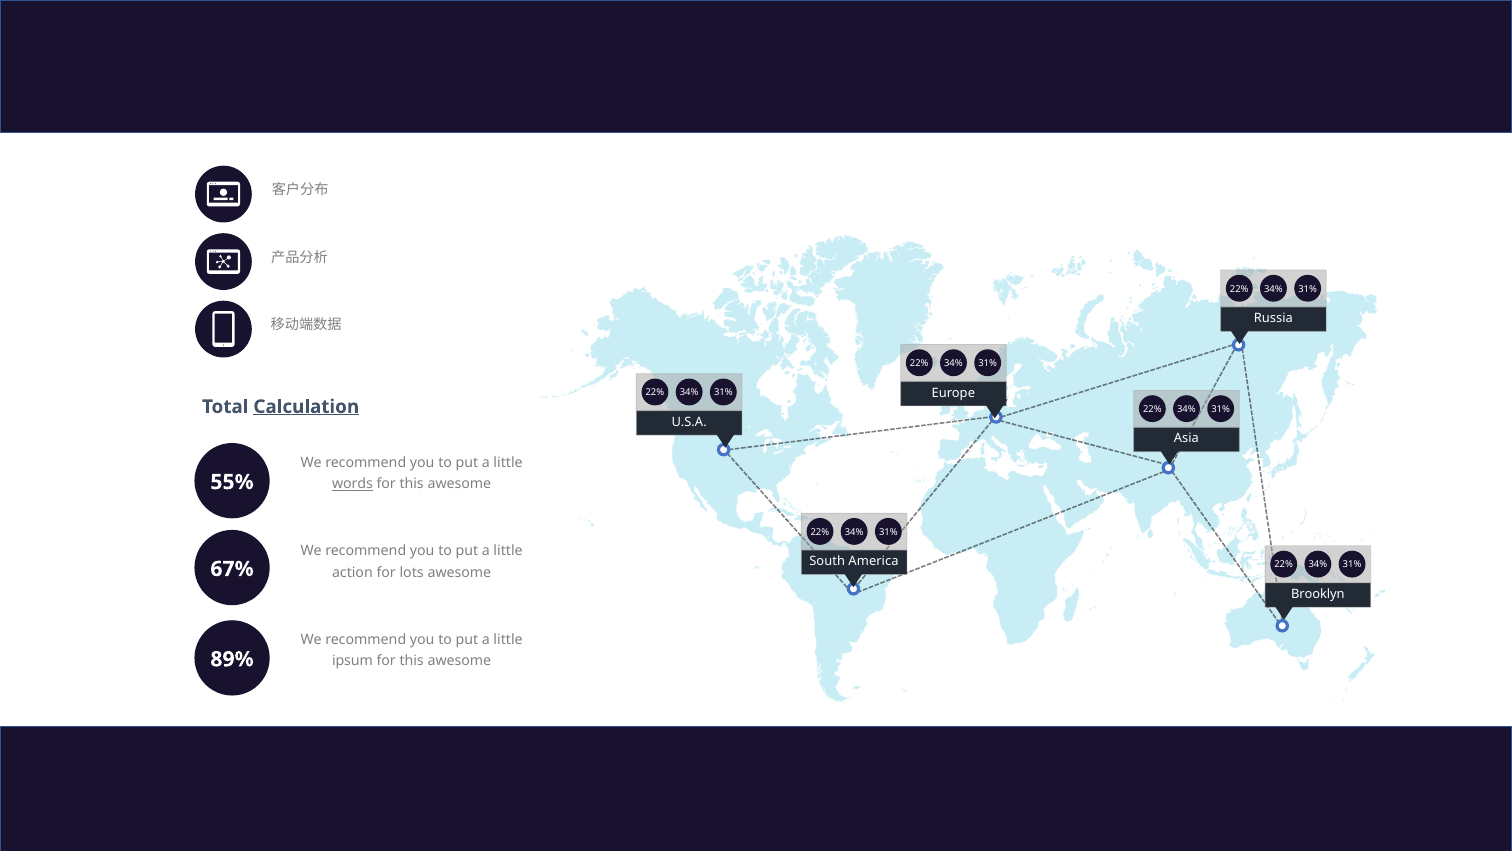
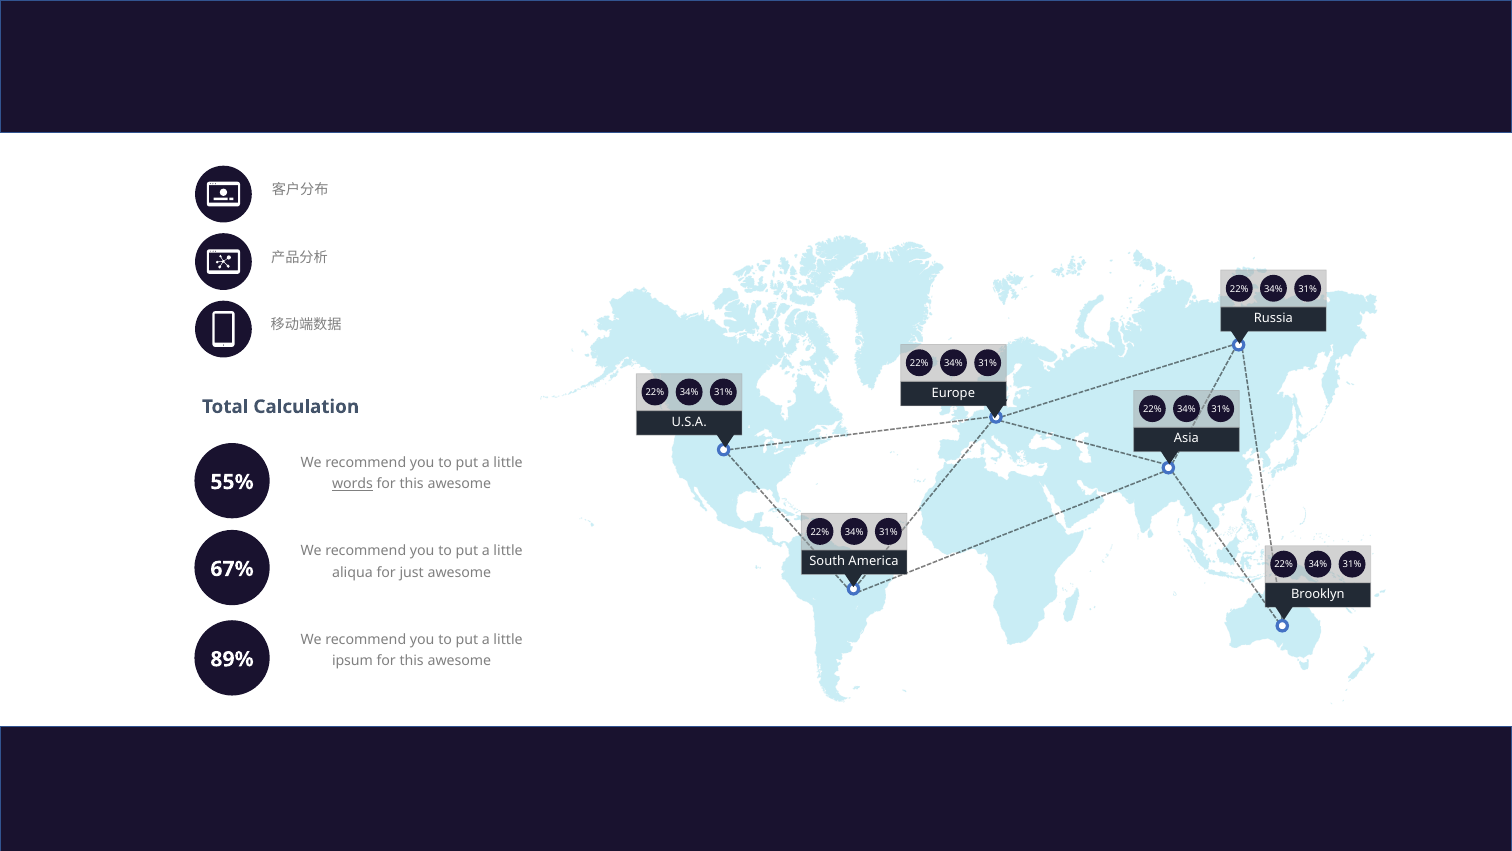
Calculation underline: present -> none (306, 406)
action: action -> aliqua (352, 572)
lots: lots -> just (412, 572)
